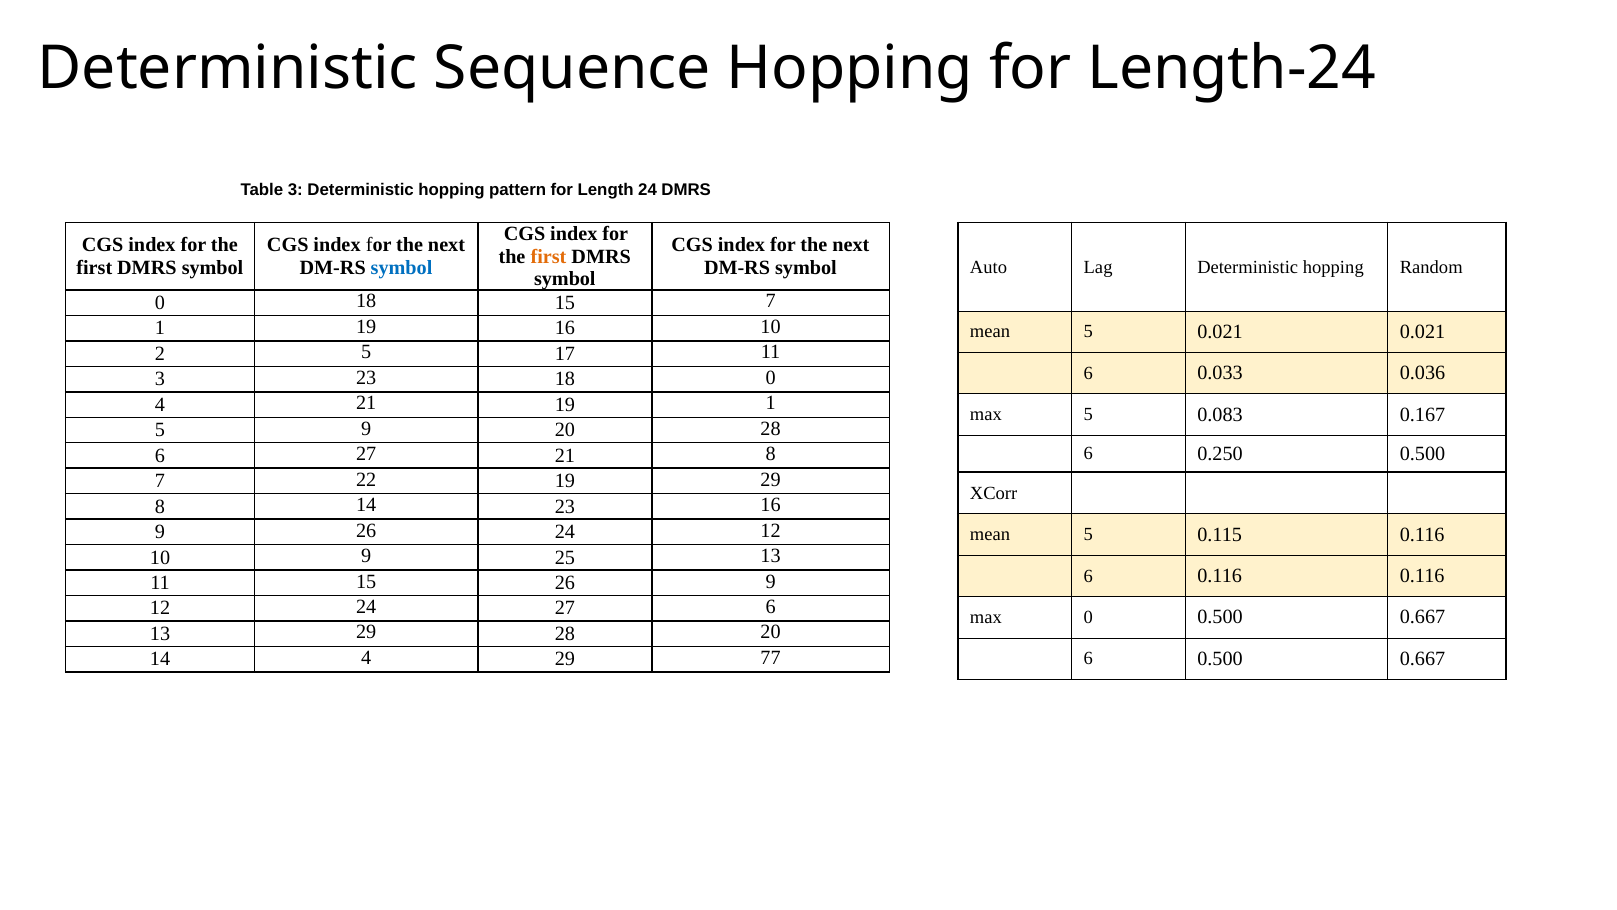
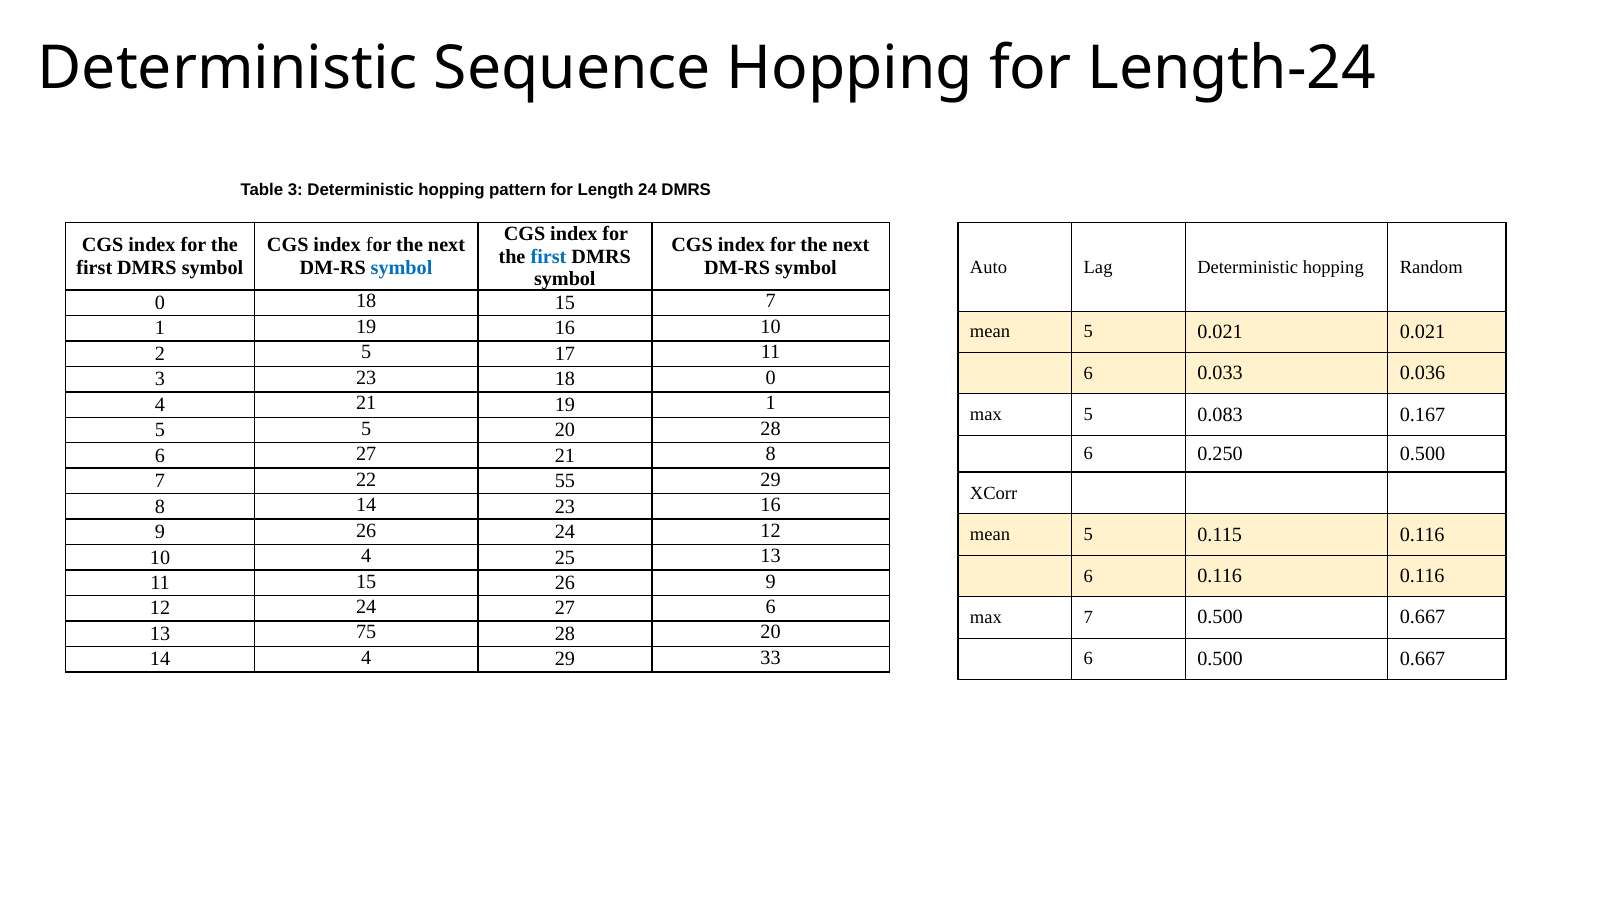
first colour: orange -> blue (548, 256)
5 9: 9 -> 5 (366, 428)
22 19: 19 -> 55 (565, 481)
10 9: 9 -> 4 (366, 556)
max 0: 0 -> 7 (1088, 617)
13 29: 29 -> 75 (366, 632)
77: 77 -> 33 (771, 657)
